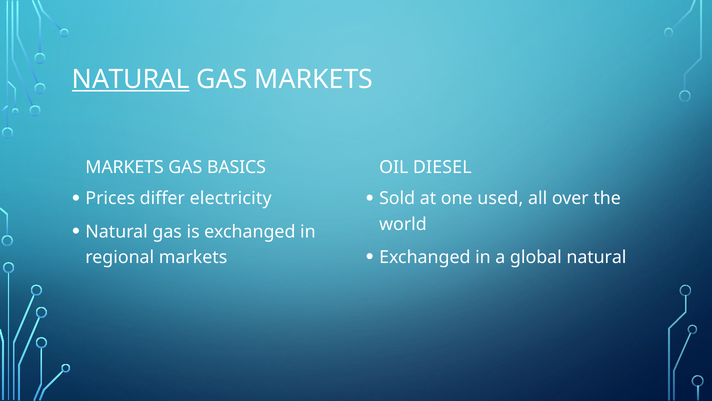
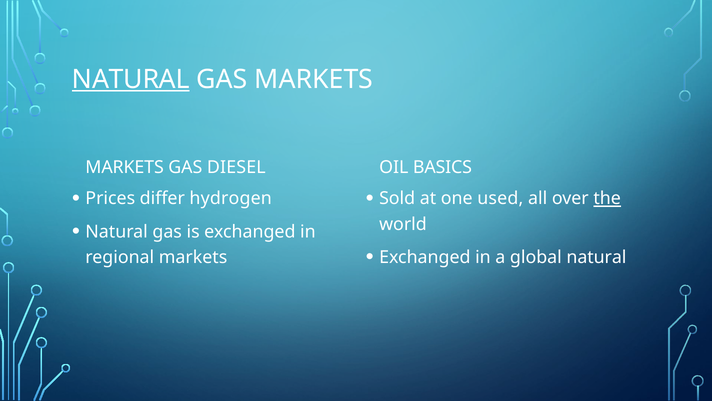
BASICS: BASICS -> DIESEL (236, 167)
DIESEL: DIESEL -> BASICS (442, 167)
electricity: electricity -> hydrogen (231, 198)
the underline: none -> present (607, 198)
